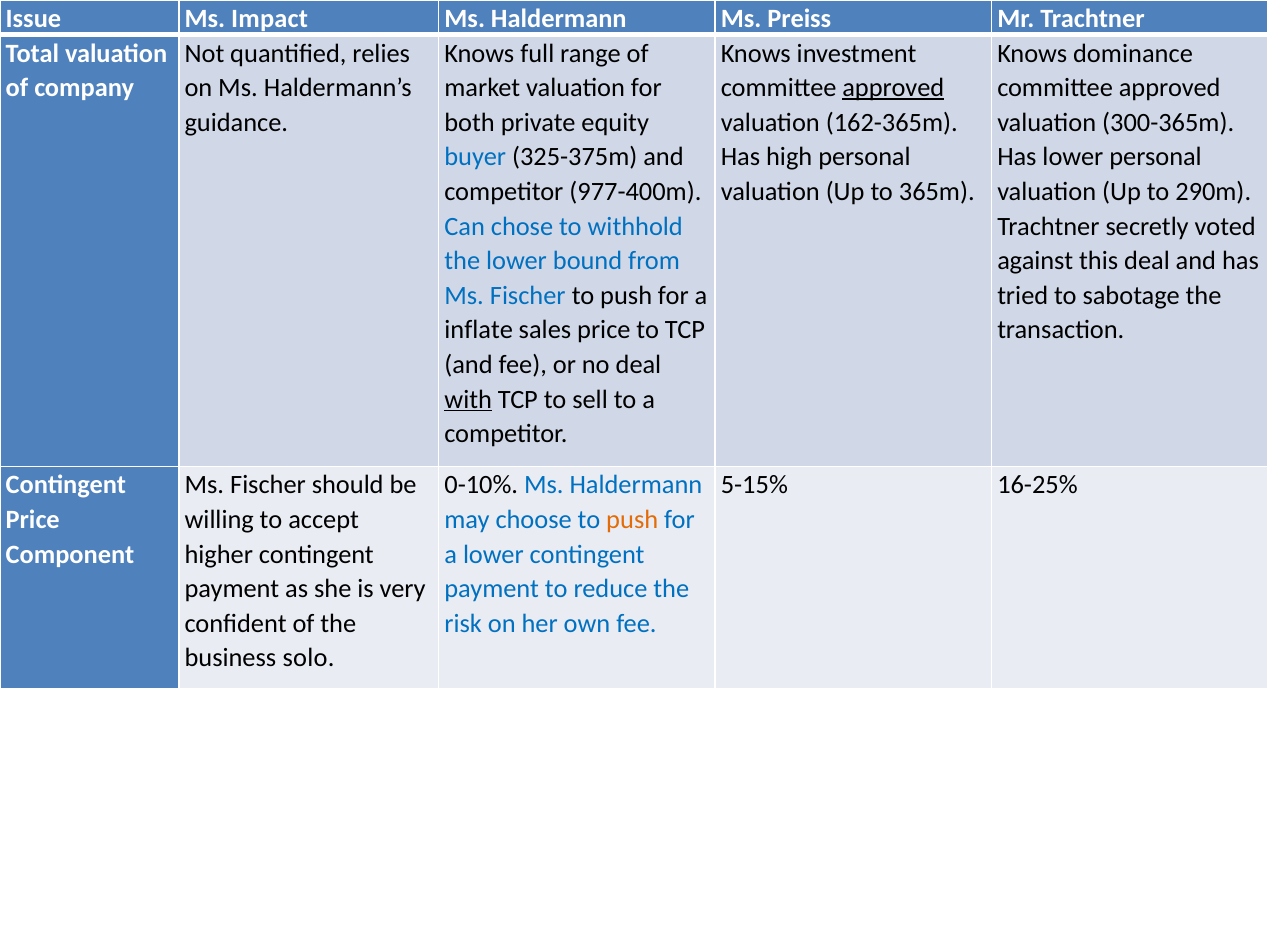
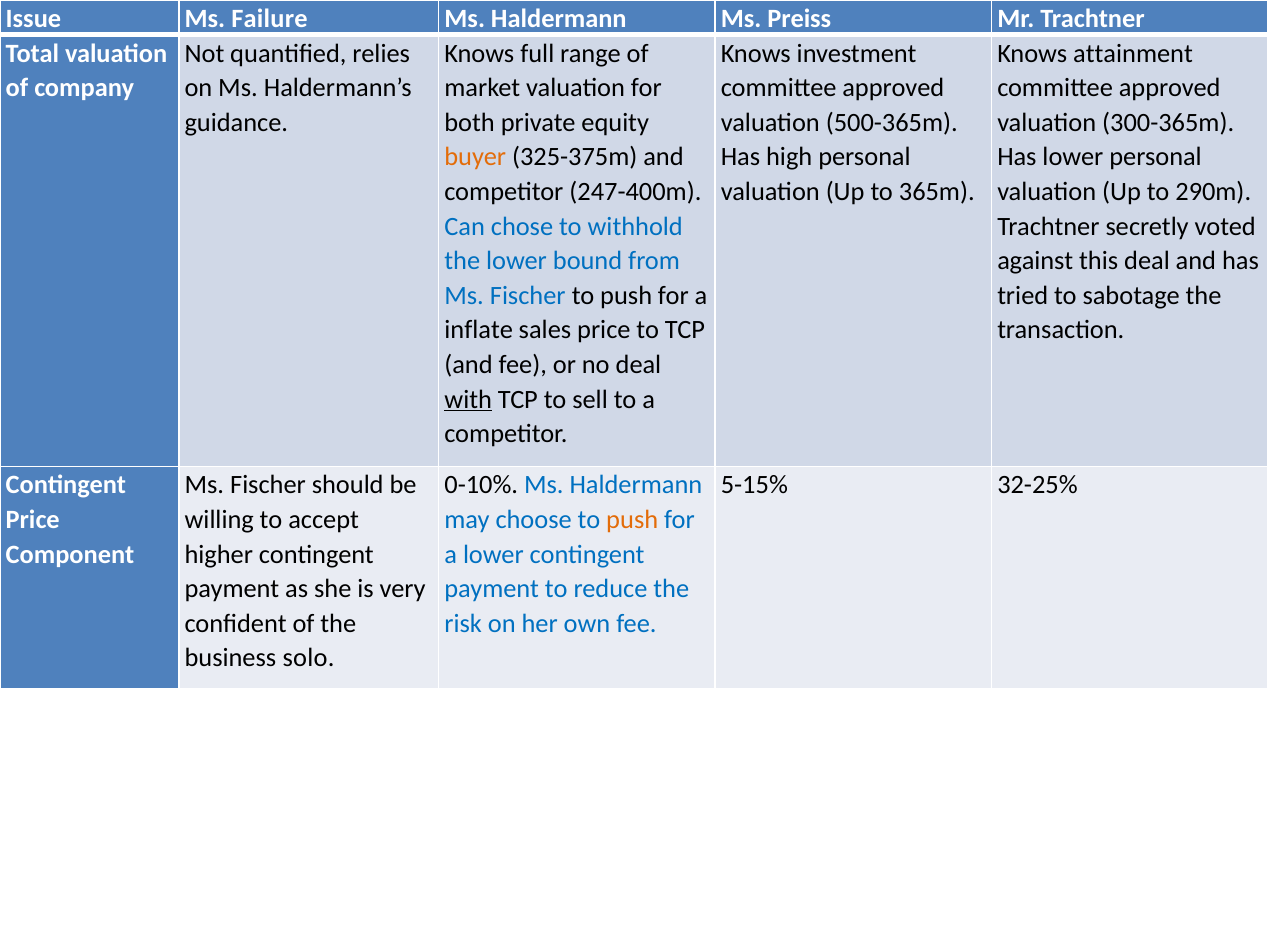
Impact: Impact -> Failure (270, 19)
dominance: dominance -> attainment (1133, 53)
approved underline: present -> none (893, 88)
162-365m: 162-365m -> 500-365m (892, 123)
buyer colour: blue -> orange (475, 157)
977-400m: 977-400m -> 247-400m (635, 192)
16-25%: 16-25% -> 32-25% (1037, 485)
